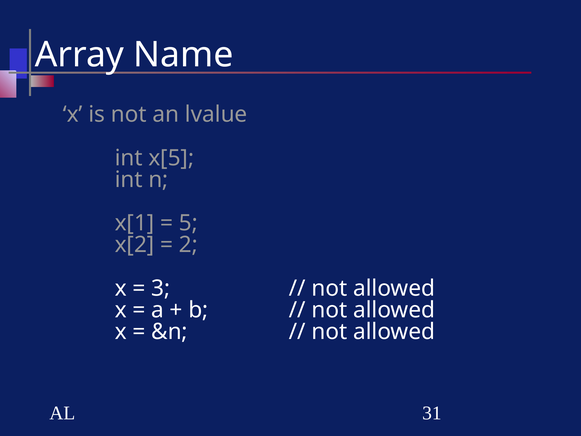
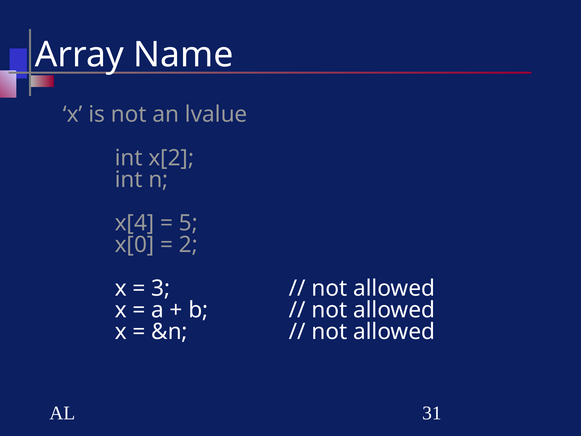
x[5: x[5 -> x[2 (171, 158)
x[1: x[1 -> x[4 (135, 223)
x[2: x[2 -> x[0 (135, 245)
